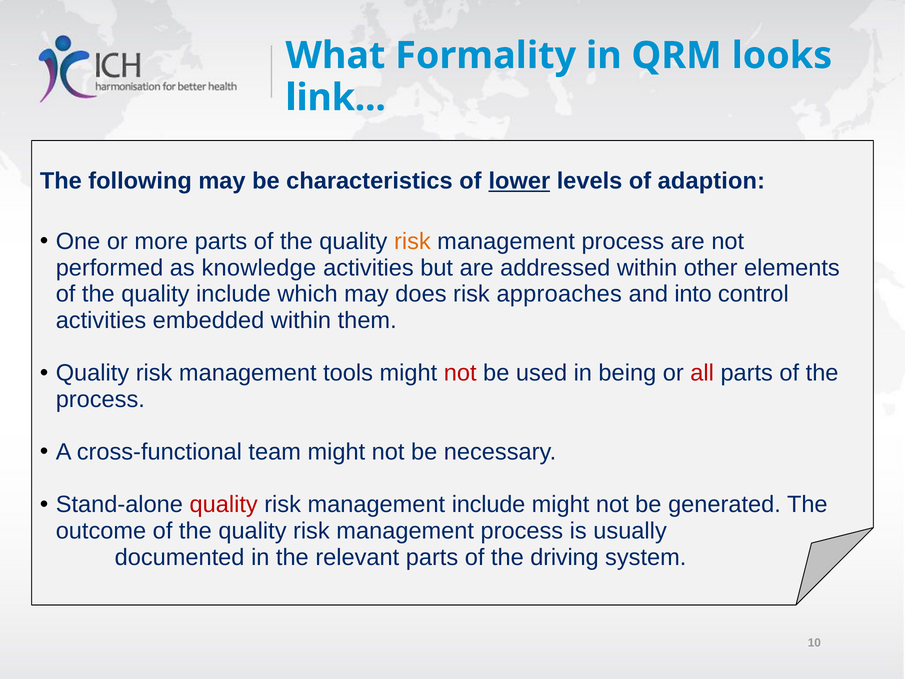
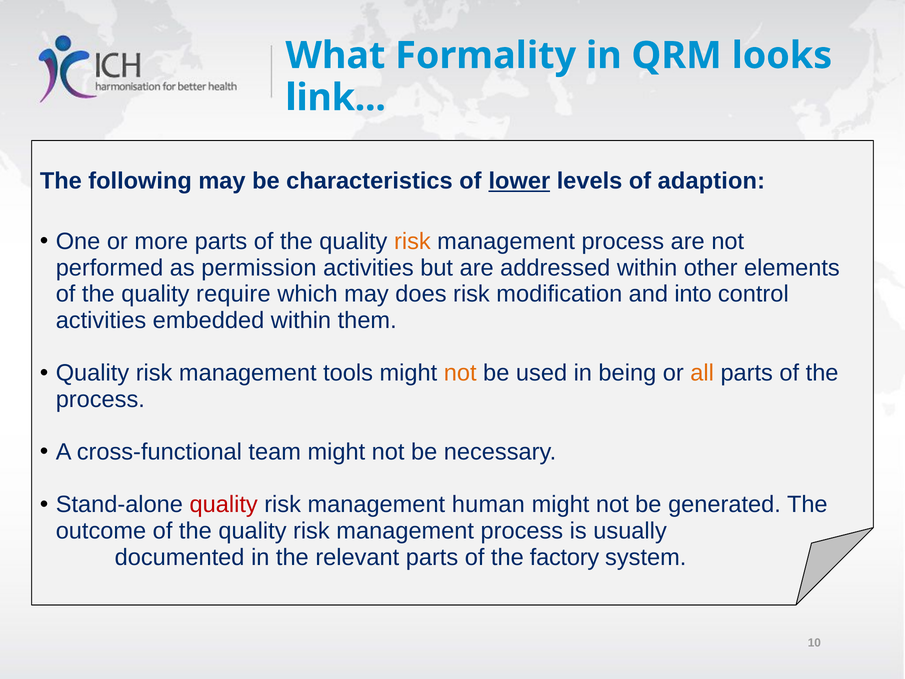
knowledge: knowledge -> permission (259, 268)
quality include: include -> require (233, 294)
approaches: approaches -> modification (559, 294)
not colour: red -> orange (460, 373)
all colour: red -> orange (702, 373)
management include: include -> human (488, 504)
driving: driving -> factory (565, 557)
